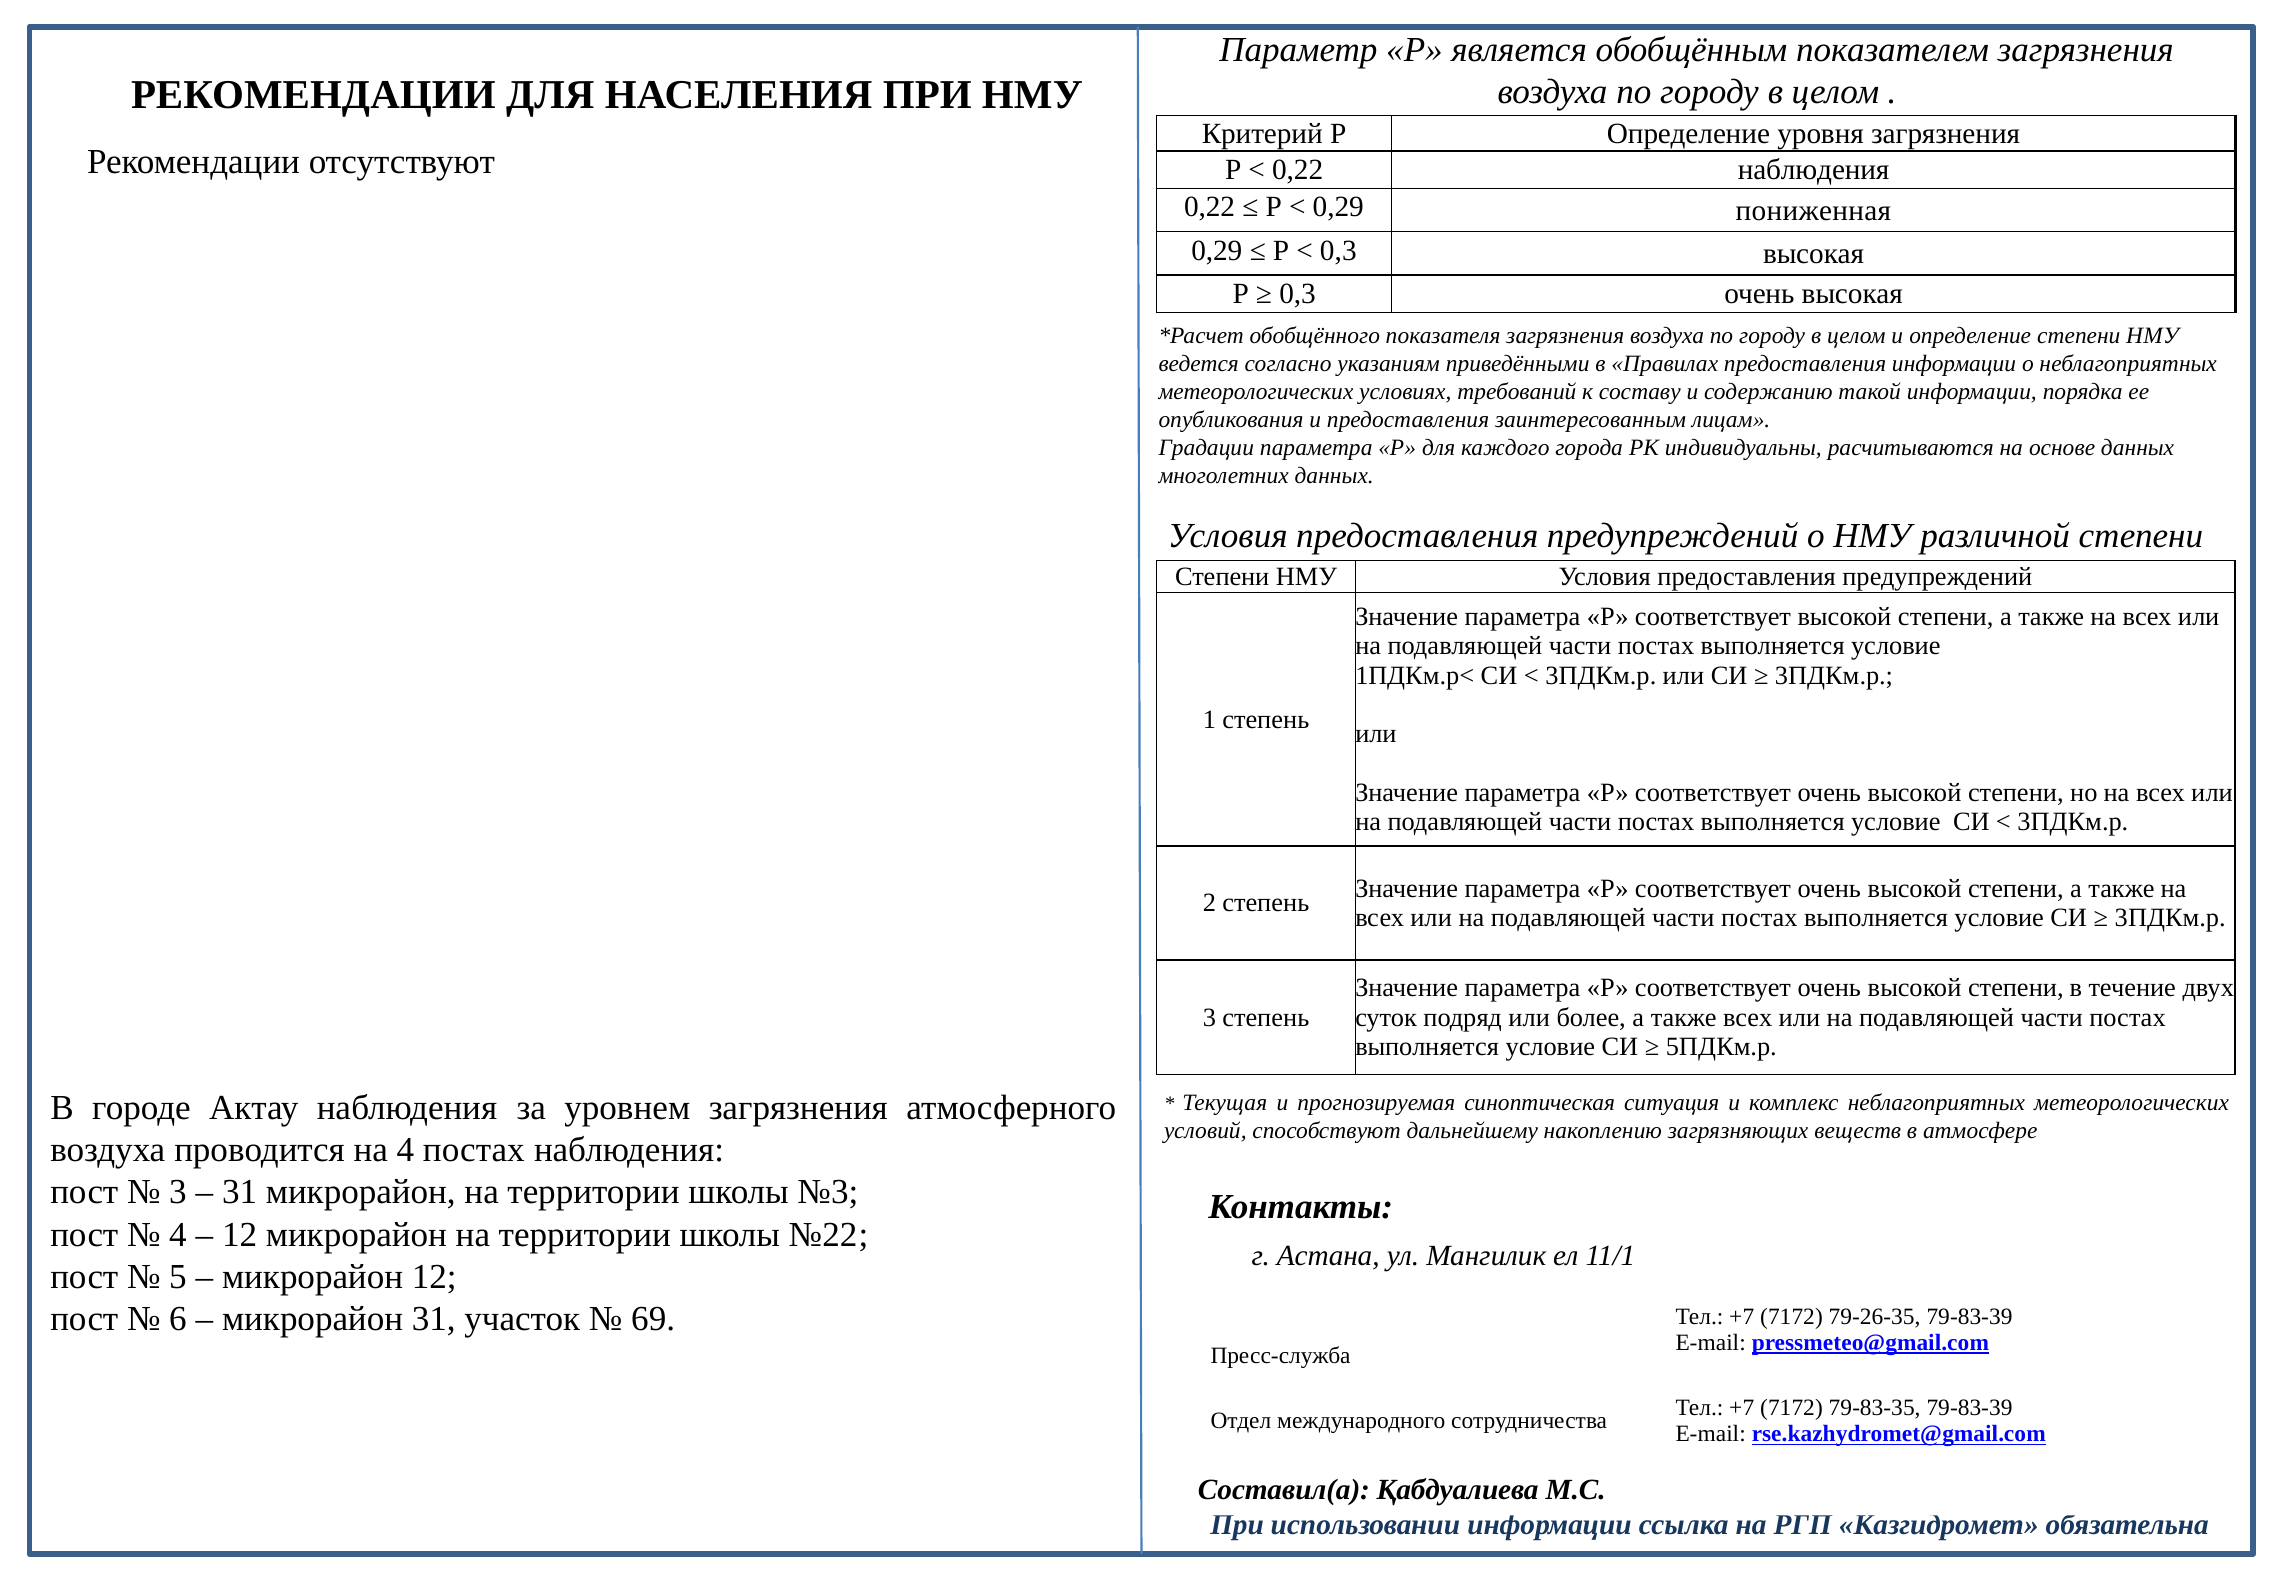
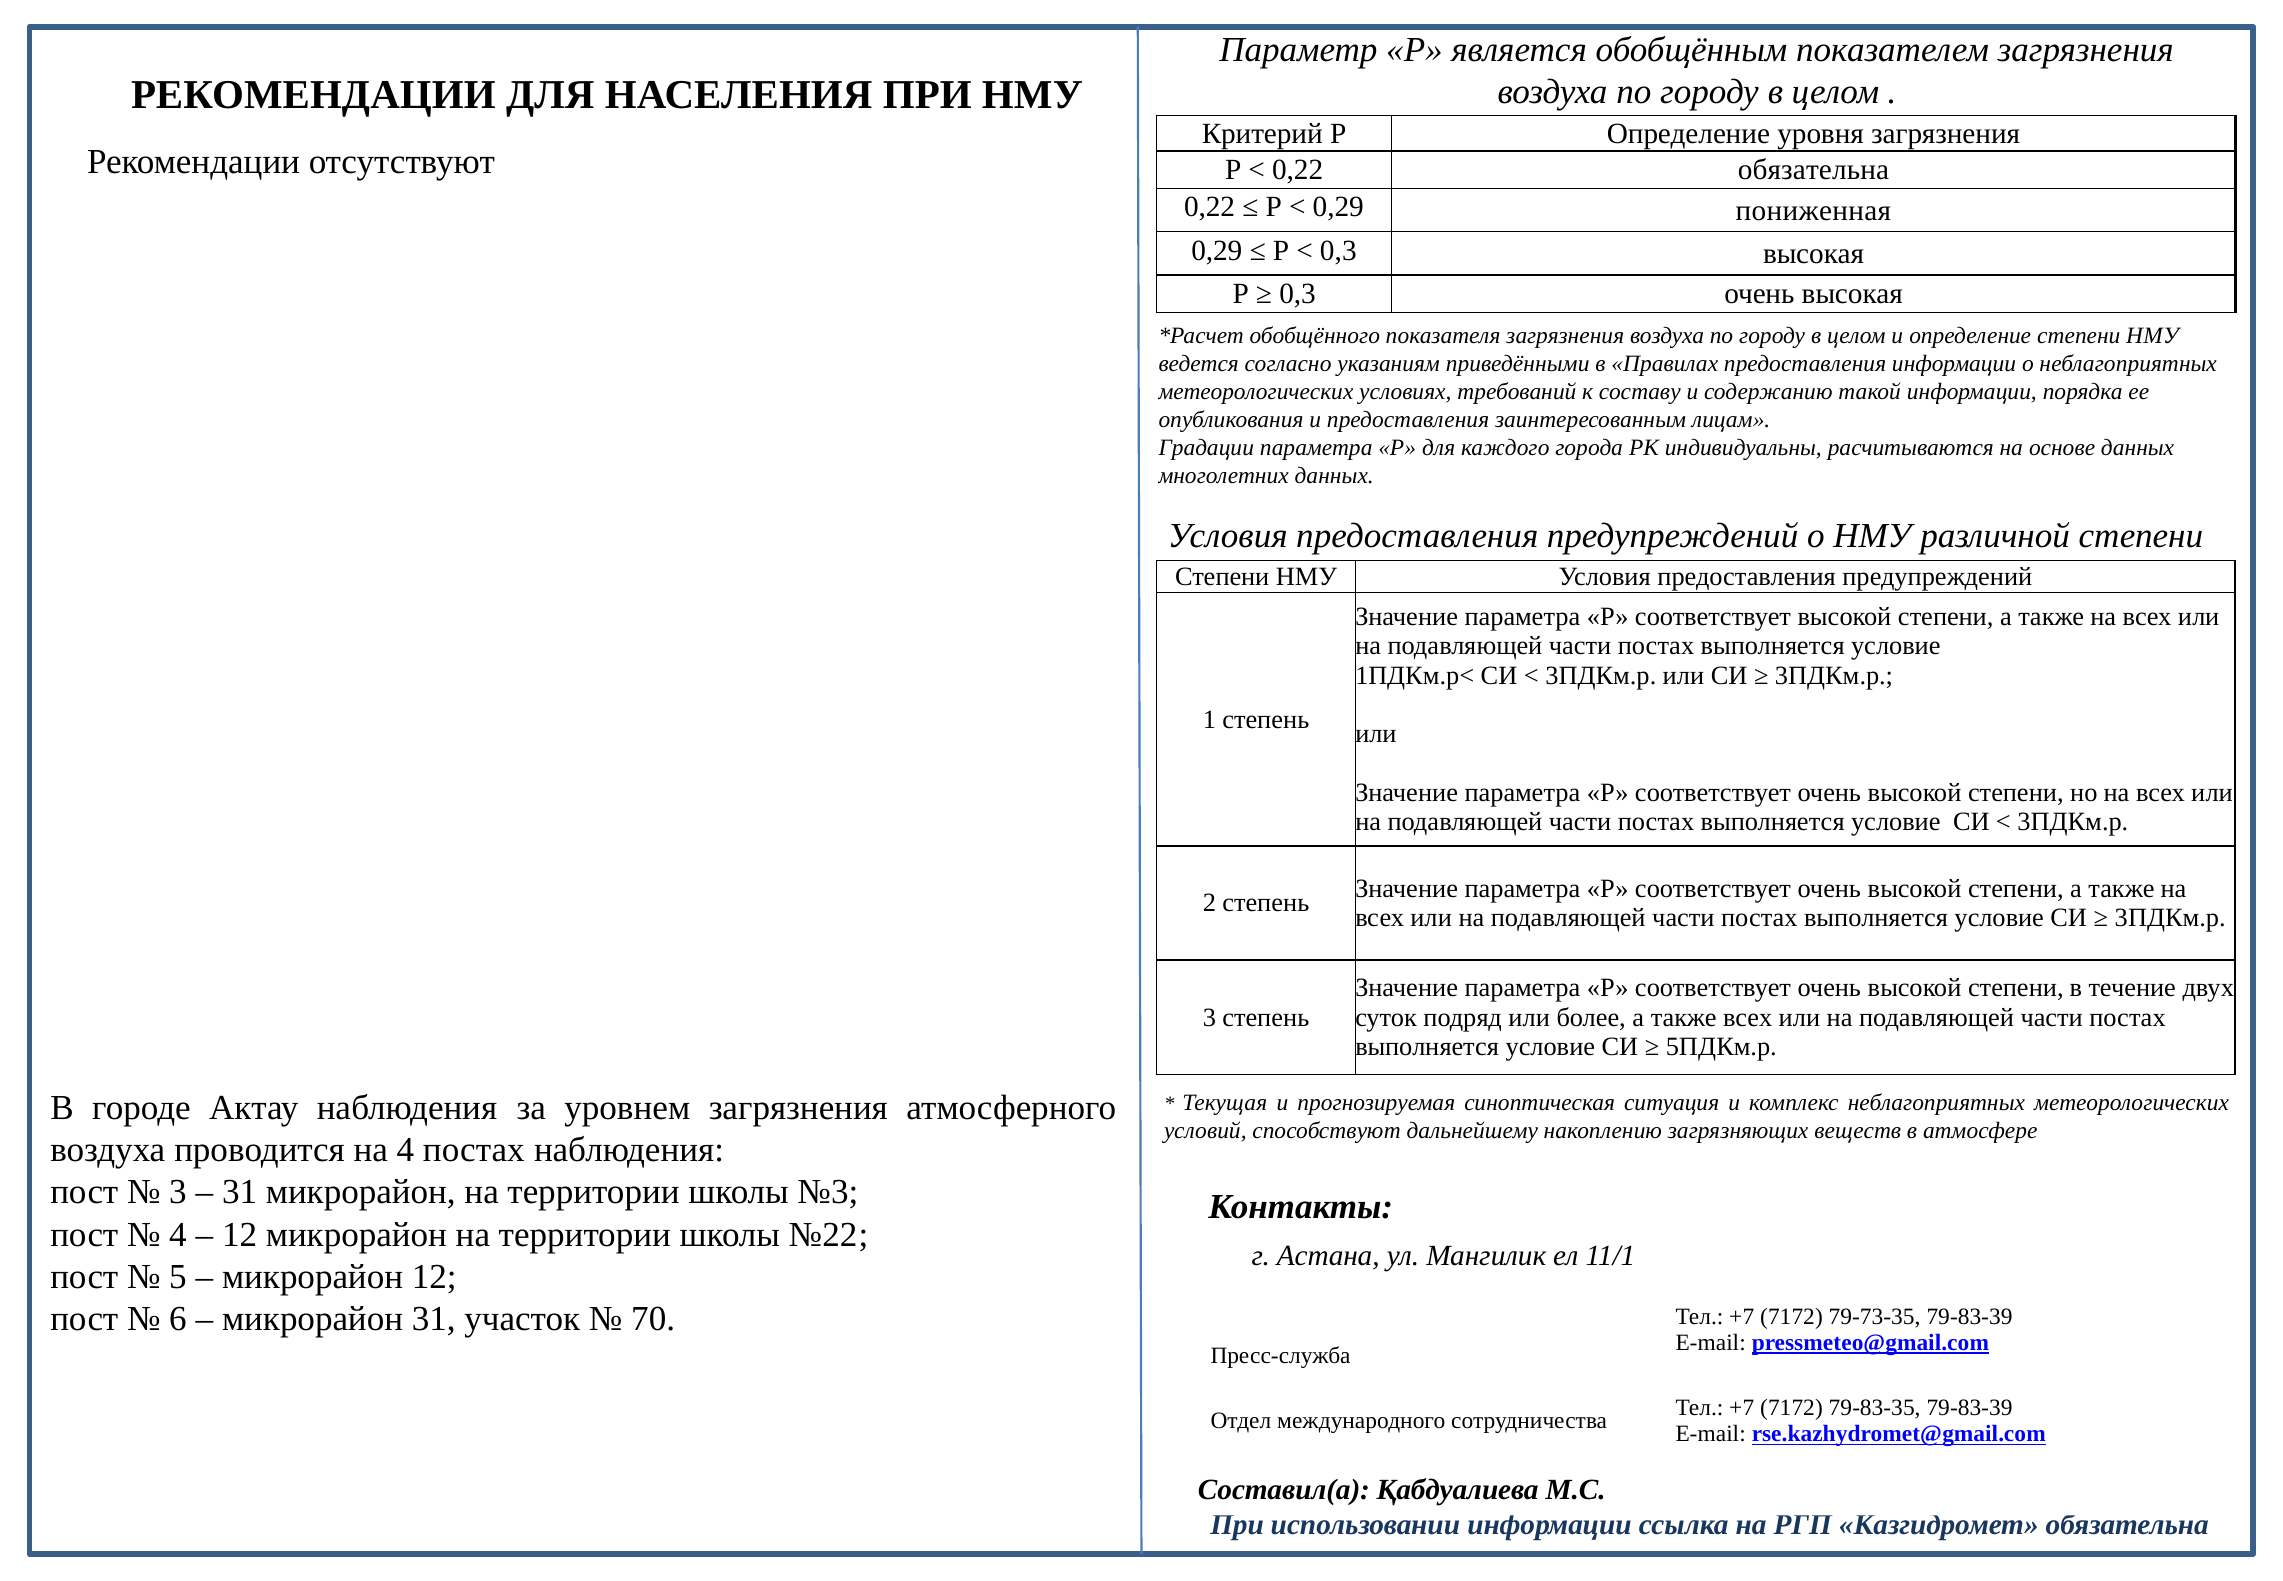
0,22 наблюдения: наблюдения -> обязательна (1813, 170)
69: 69 -> 70 (653, 1318)
79-26-35: 79-26-35 -> 79-73-35 (1875, 1316)
